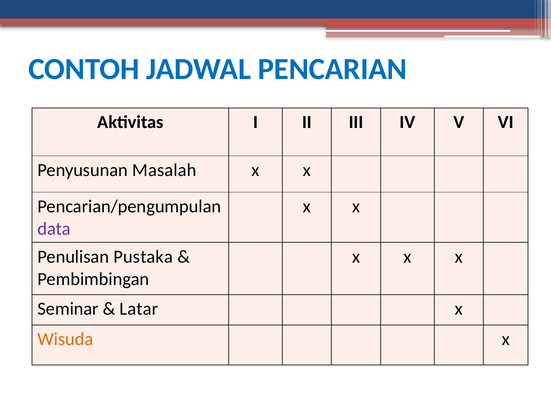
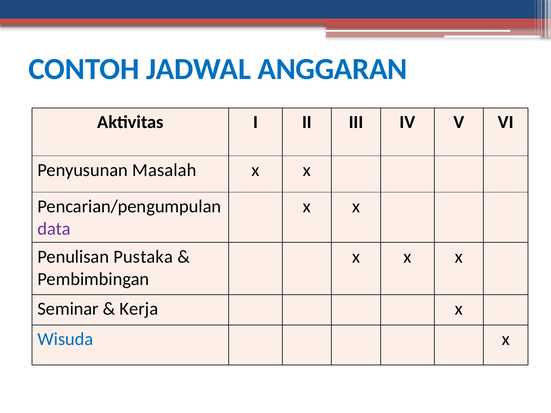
PENCARIAN: PENCARIAN -> ANGGARAN (332, 69)
Latar: Latar -> Kerja (139, 309)
Wisuda colour: orange -> blue (65, 339)
